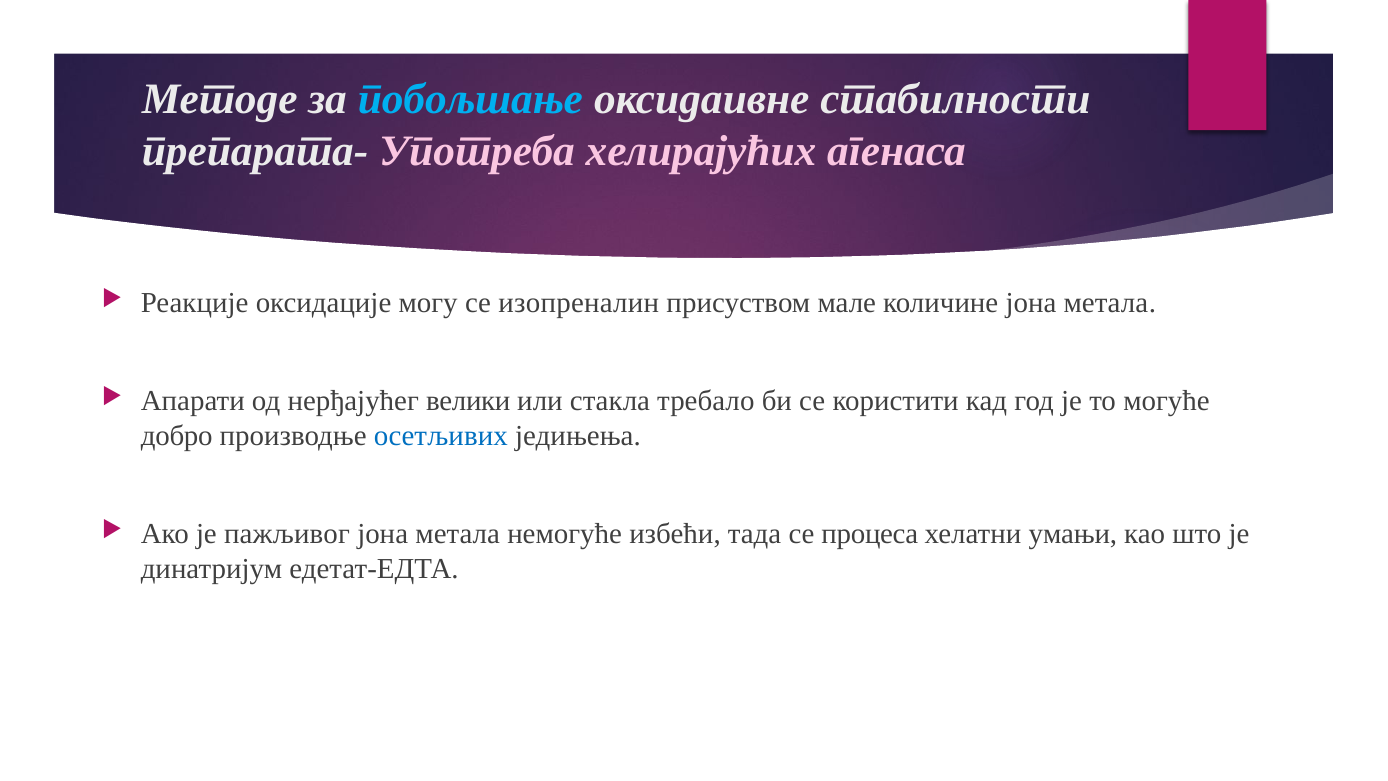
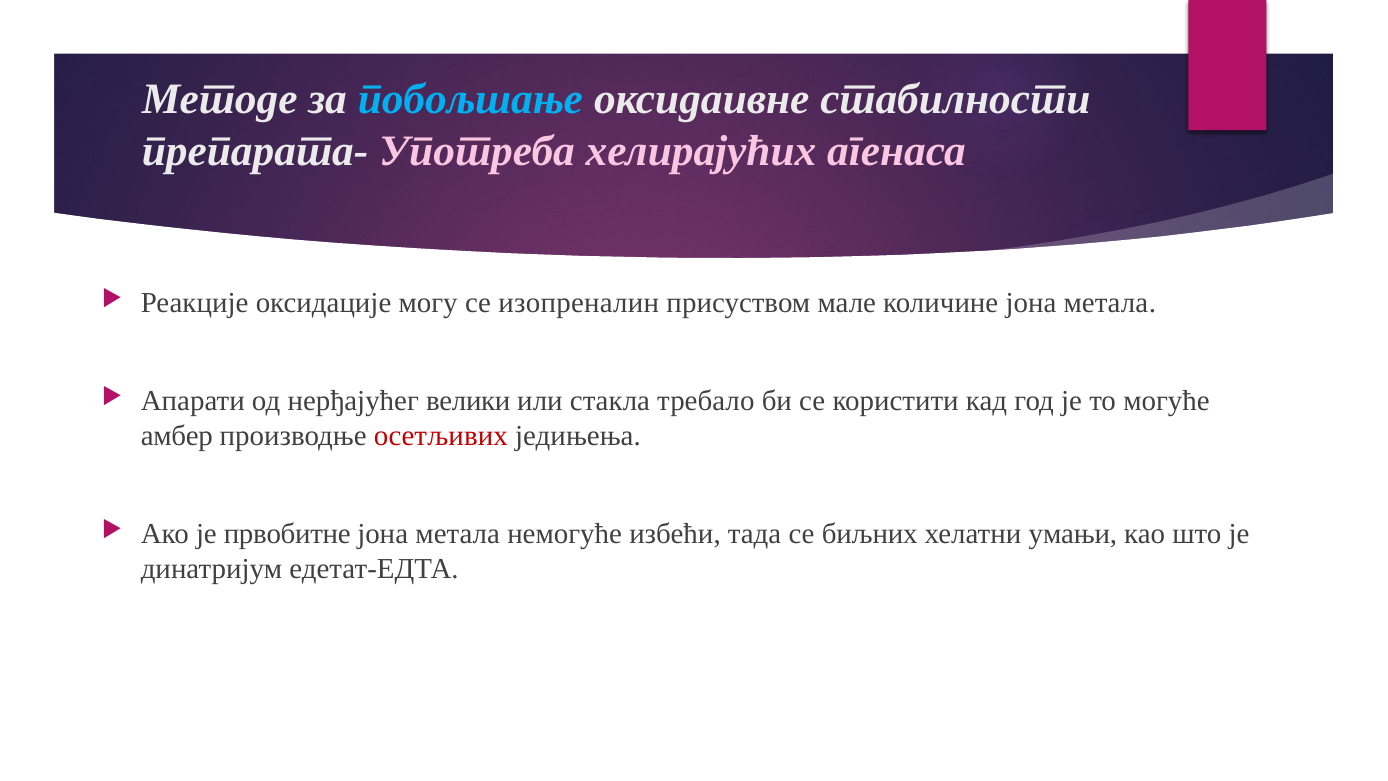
добро: добро -> амбер (177, 436)
осетљивих colour: blue -> red (441, 436)
пажљивог: пажљивог -> првобитне (287, 534)
процеса: процеса -> биљних (870, 534)
